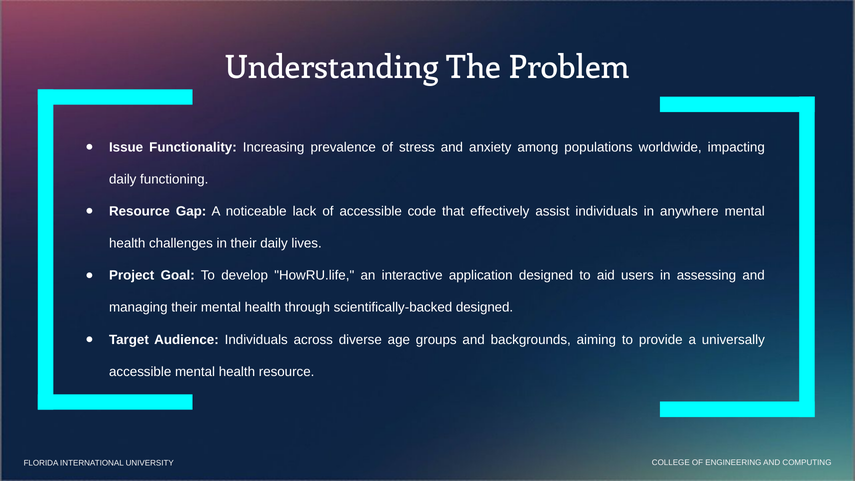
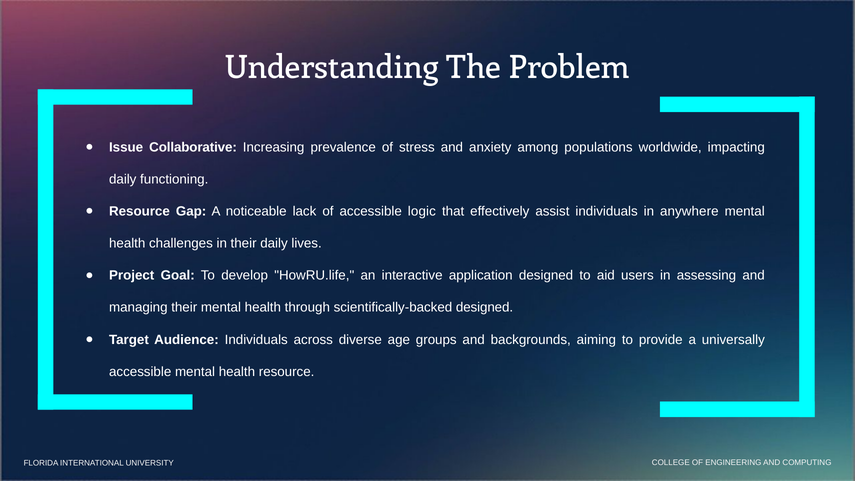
Functionality: Functionality -> Collaborative (193, 147)
code: code -> logic (422, 211)
